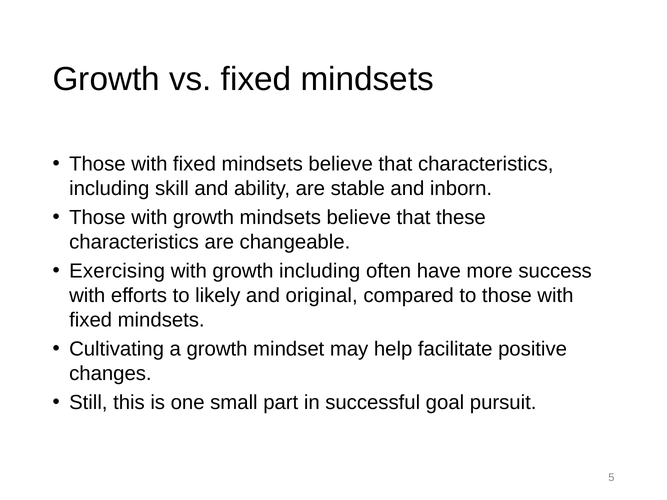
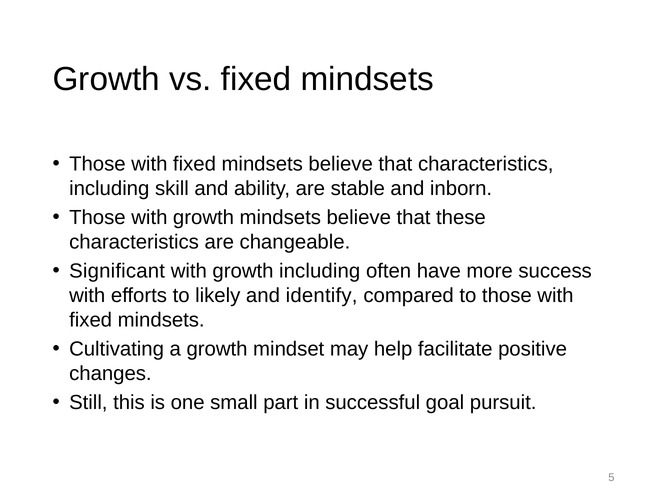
Exercising: Exercising -> Significant (117, 271)
original: original -> identify (322, 296)
